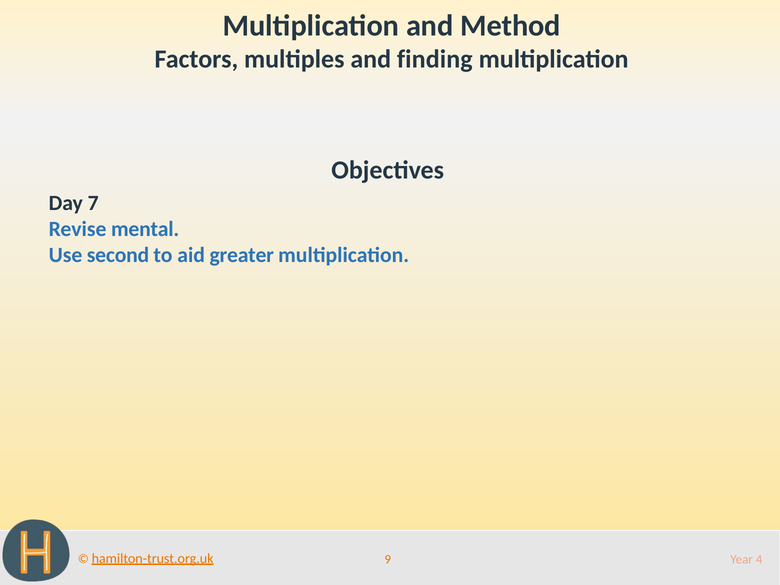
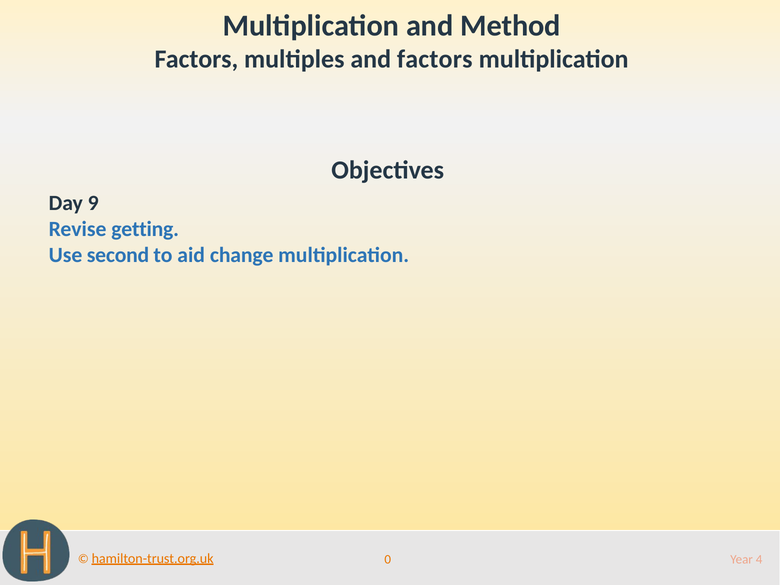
and finding: finding -> factors (435, 59)
7: 7 -> 9 (93, 203)
mental: mental -> getting (145, 229)
greater: greater -> change (242, 255)
9: 9 -> 0 (388, 559)
